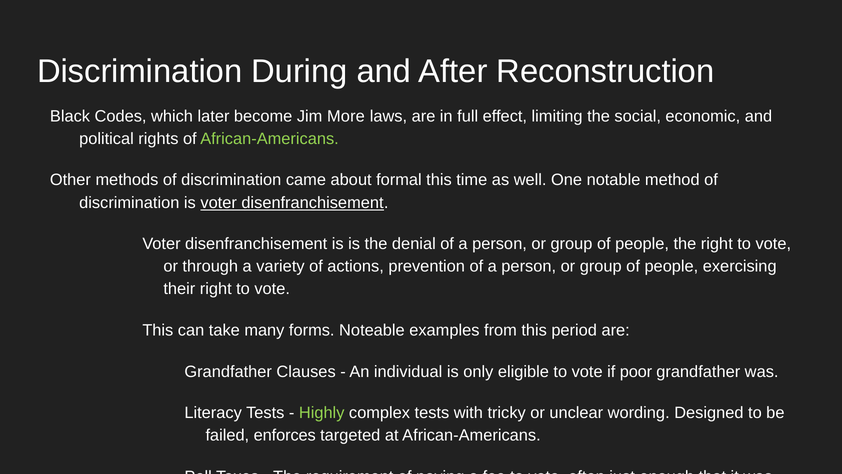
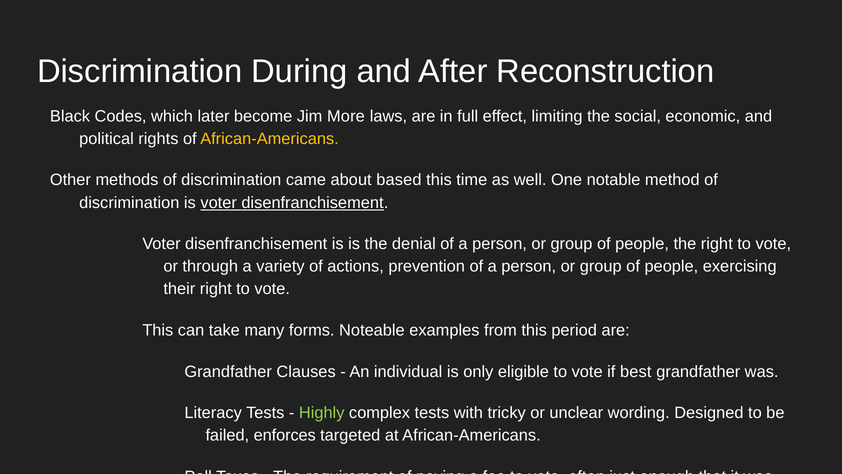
African-Americans colour: light green -> yellow (270, 139)
about formal: formal -> based (399, 180)
if poor: poor -> best (636, 371)
